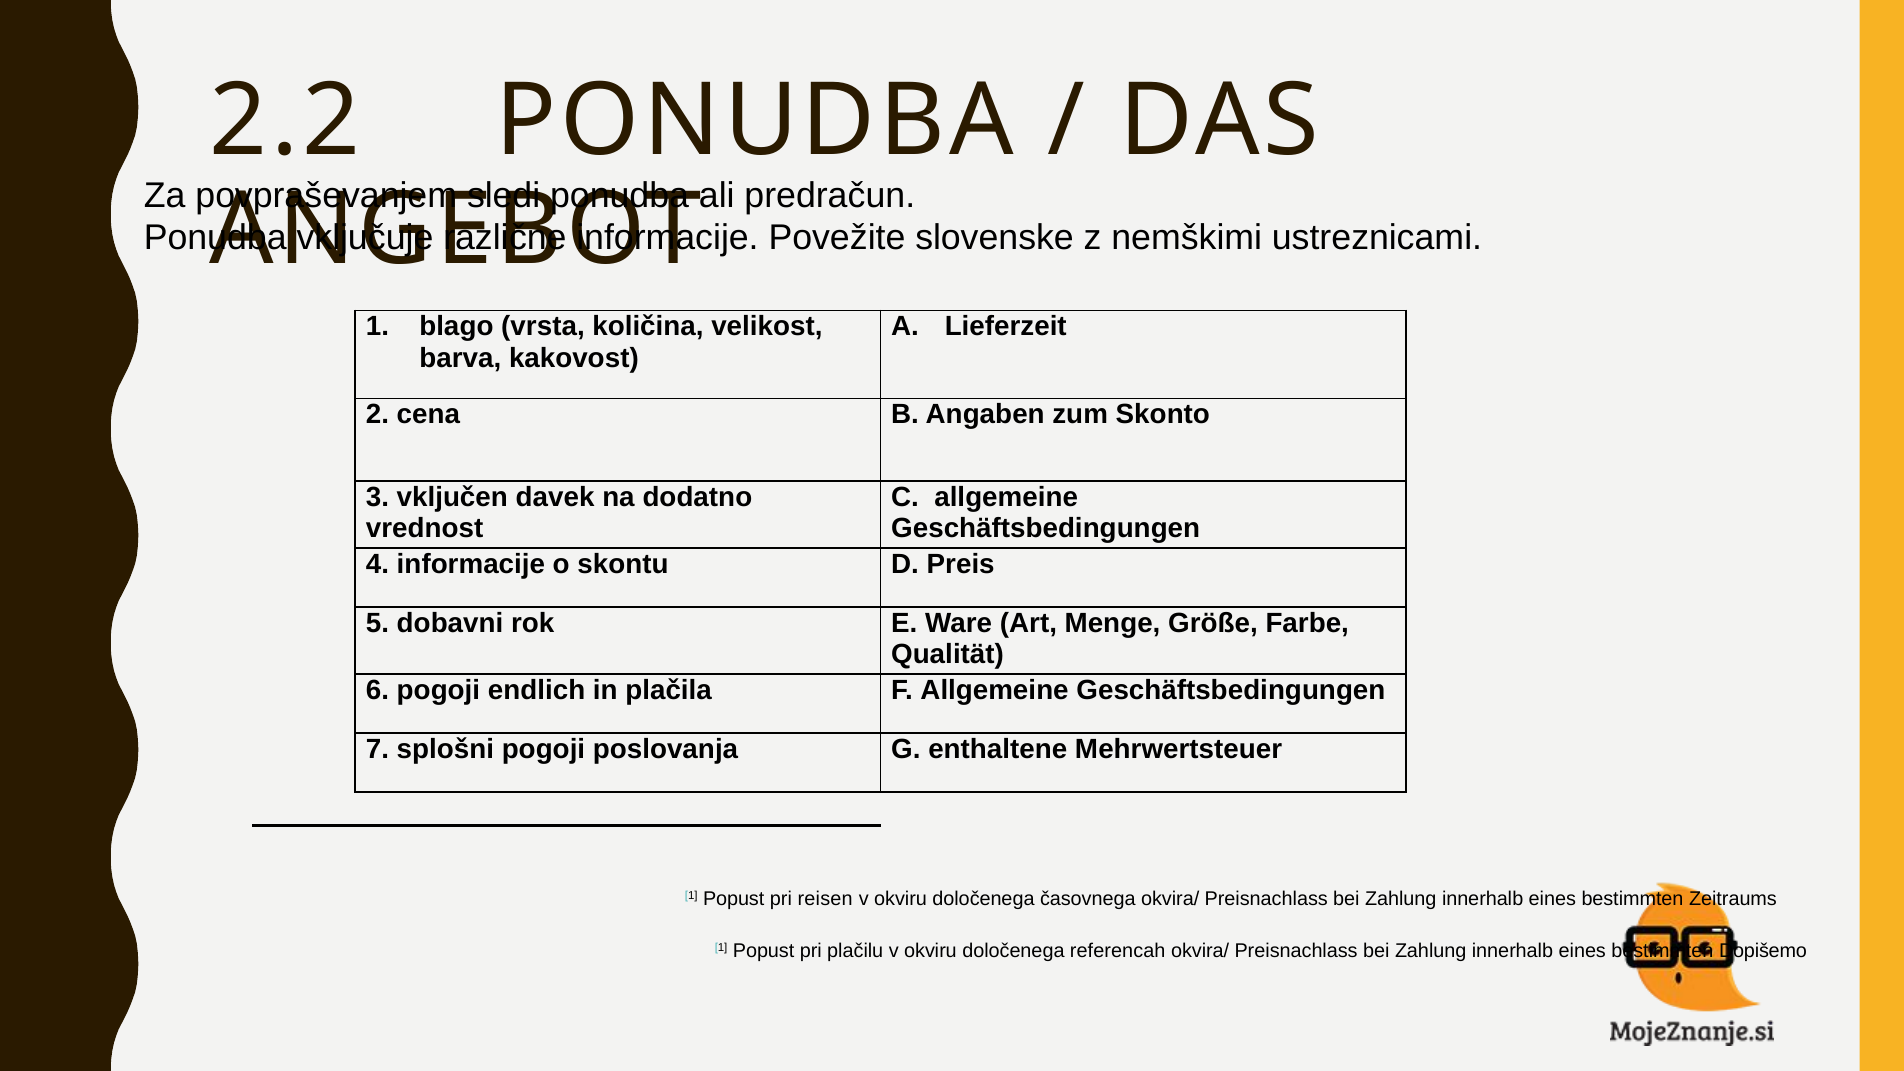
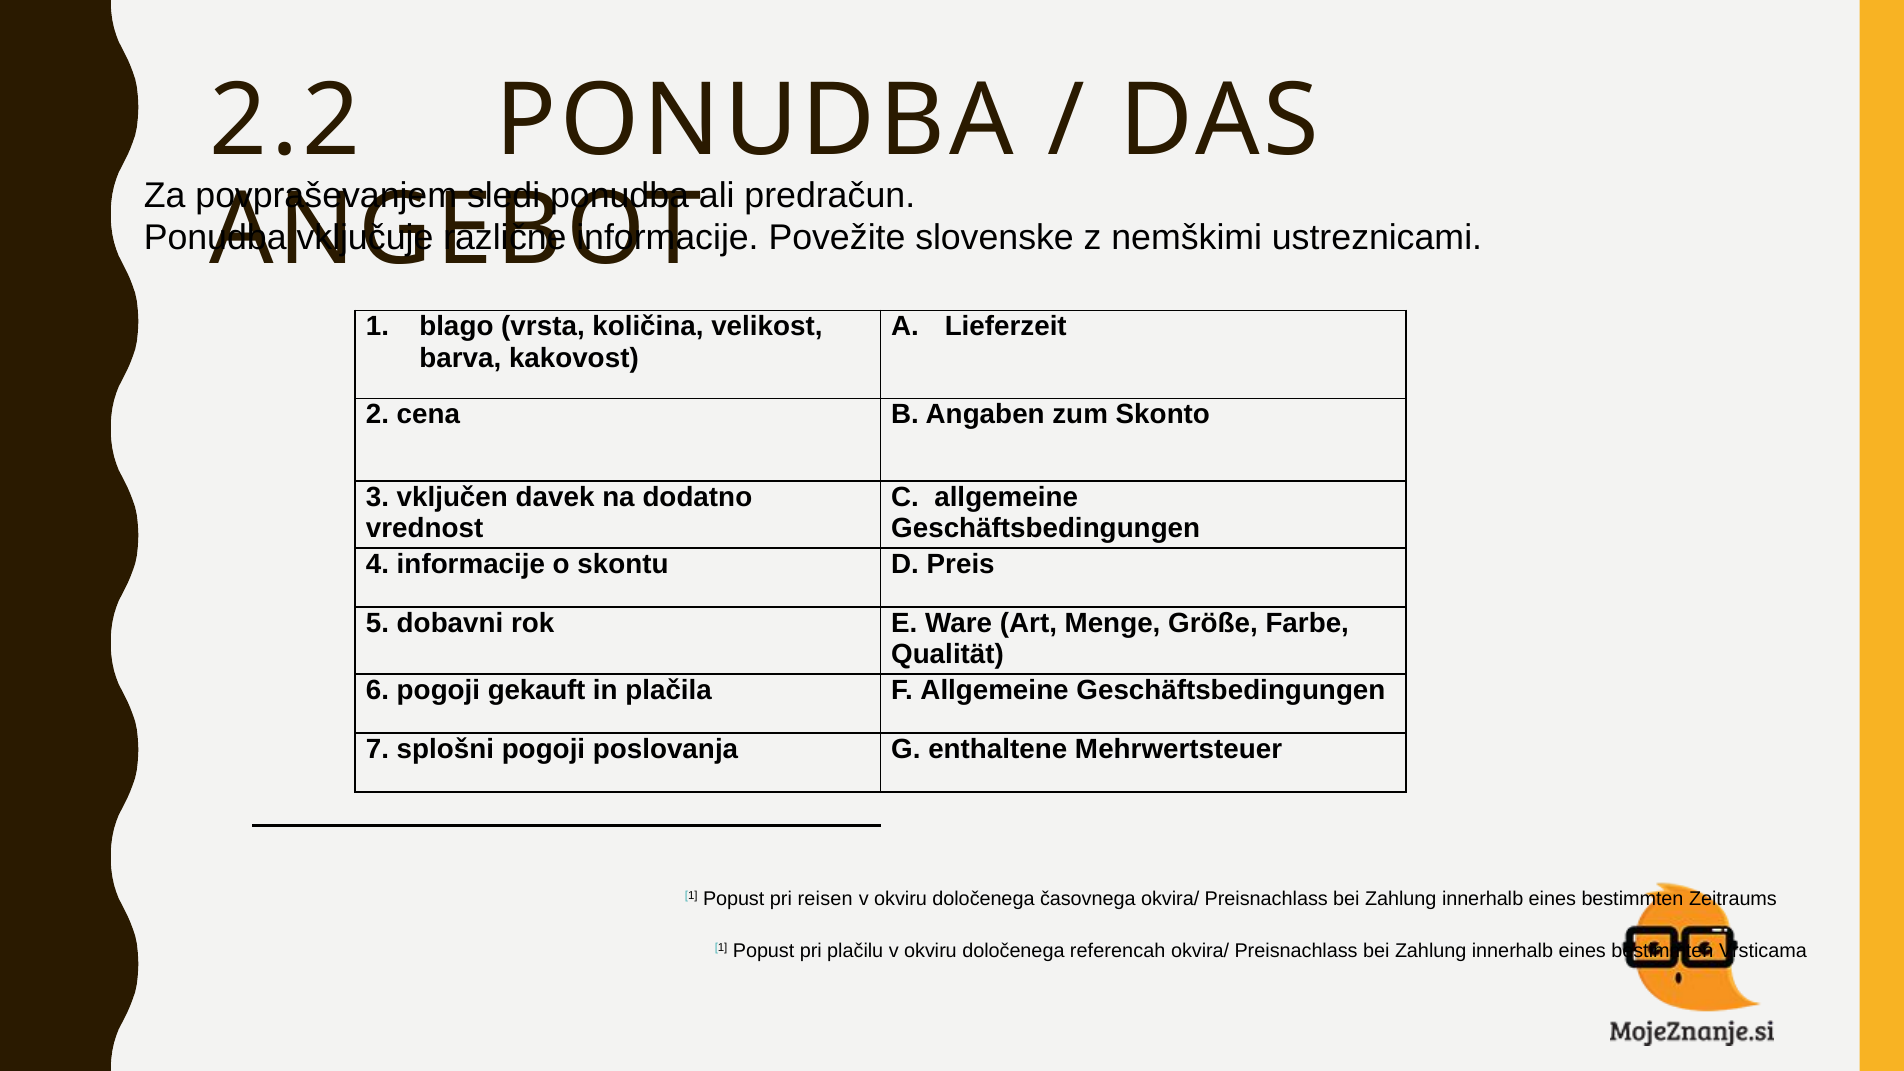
endlich: endlich -> gekauft (537, 690)
Dopišemo: Dopišemo -> Vrsticama (1763, 951)
